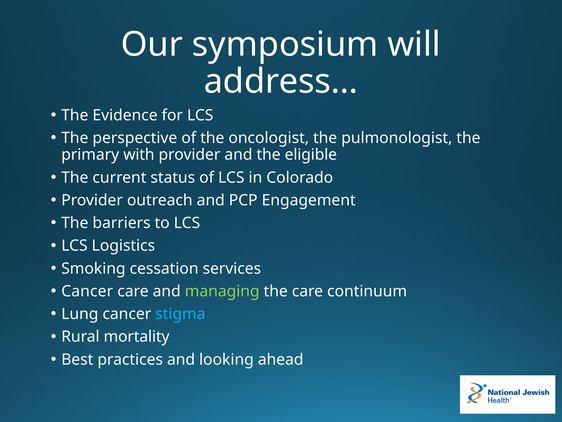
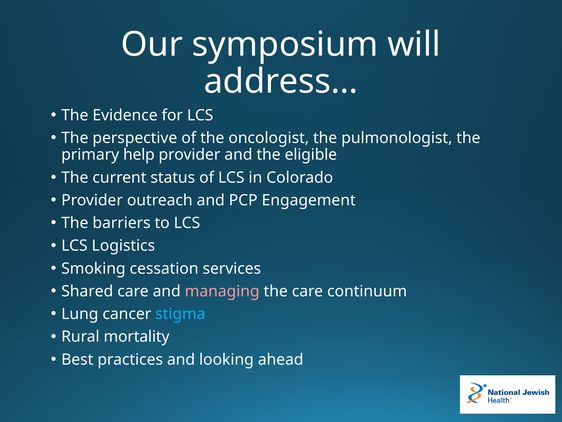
with: with -> help (139, 155)
Cancer: Cancer -> Shared (87, 291)
managing colour: light green -> pink (222, 291)
